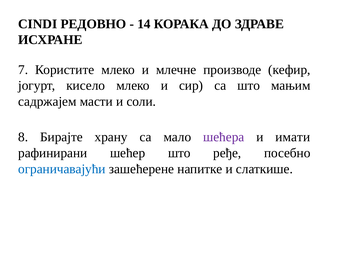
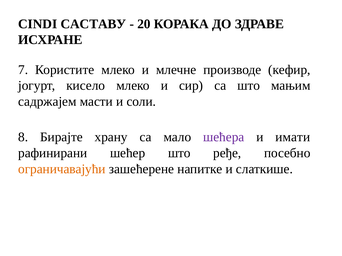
РЕДОВНО: РЕДОВНО -> САСТАВУ (93, 24)
14: 14 -> 20 (144, 24)
ограничавајући colour: blue -> orange (62, 169)
